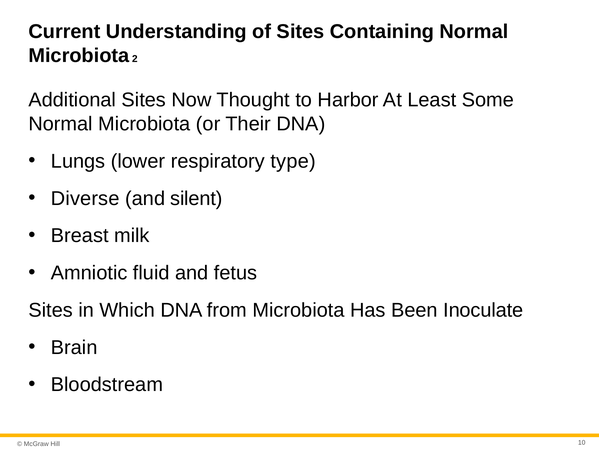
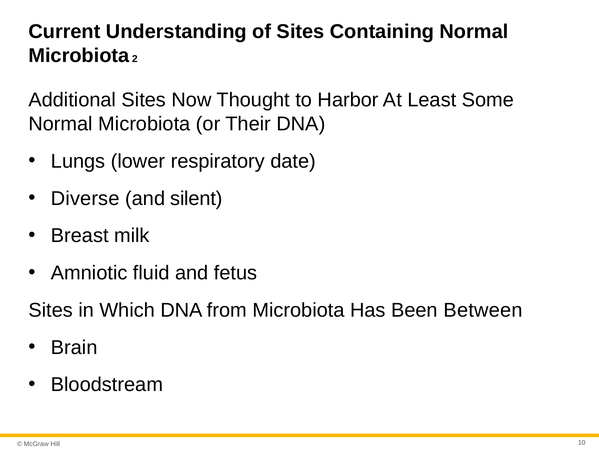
type: type -> date (293, 161)
Inoculate: Inoculate -> Between (483, 310)
